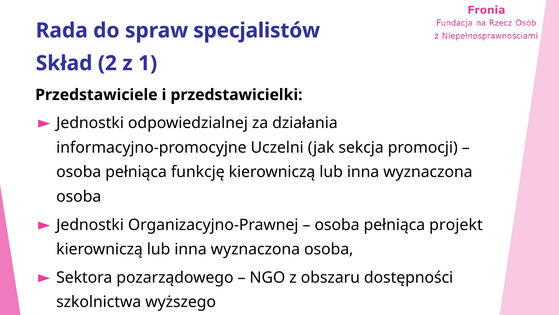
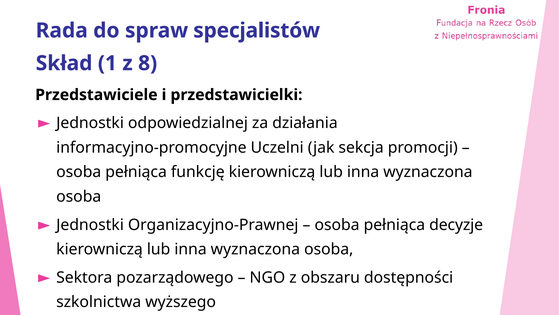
2: 2 -> 1 (107, 63)
1: 1 -> 8 (148, 63)
projekt: projekt -> decyzje (456, 224)
